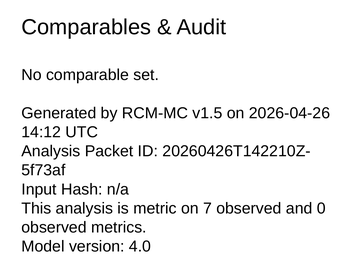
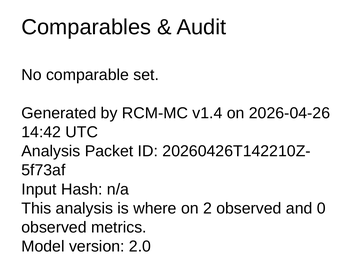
v1.5: v1.5 -> v1.4 (207, 113)
14:12: 14:12 -> 14:42 (41, 132)
metric: metric -> where (155, 208)
7: 7 -> 2 (207, 208)
4.0: 4.0 -> 2.0 (140, 246)
